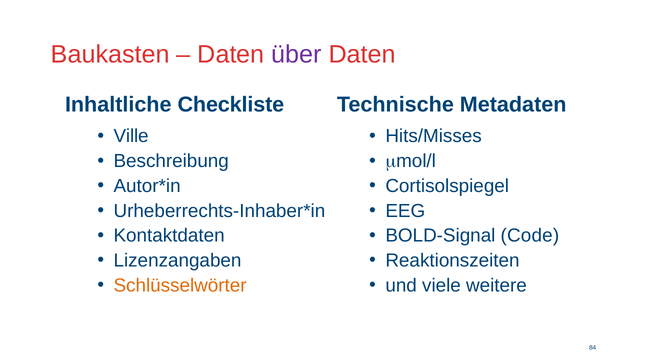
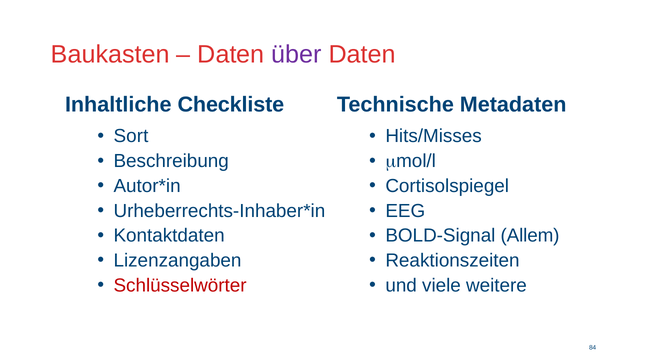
Ville: Ville -> Sort (131, 136)
Code: Code -> Allem (530, 236)
Schlüsselwörter colour: orange -> red (180, 285)
